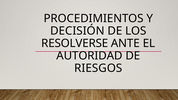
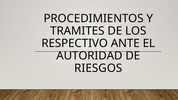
DECISIÓN: DECISIÓN -> TRAMITES (77, 31)
RESOLVERSE: RESOLVERSE -> RESPECTIVO (75, 43)
